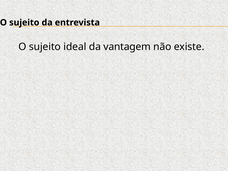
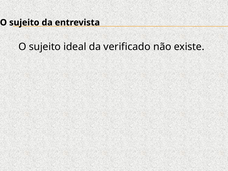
vantagem: vantagem -> verificado (127, 47)
